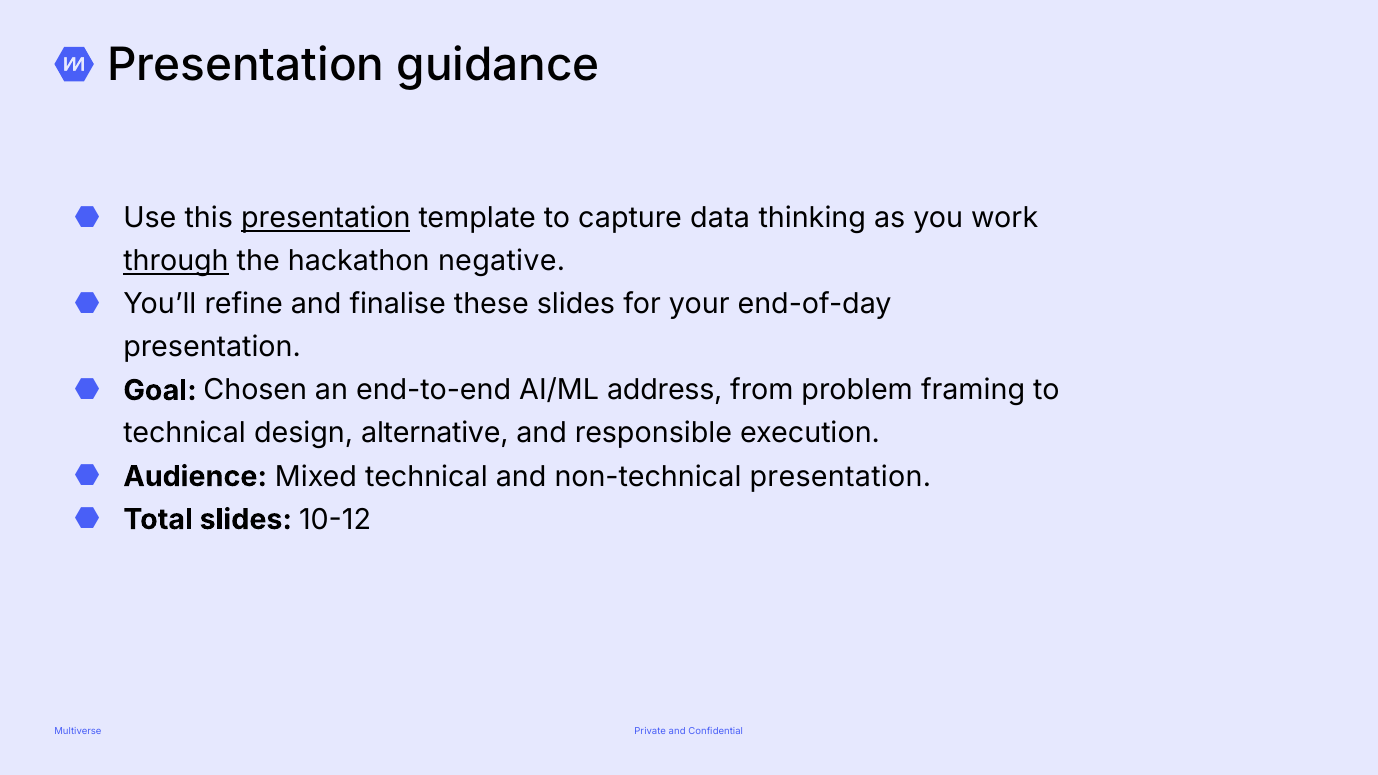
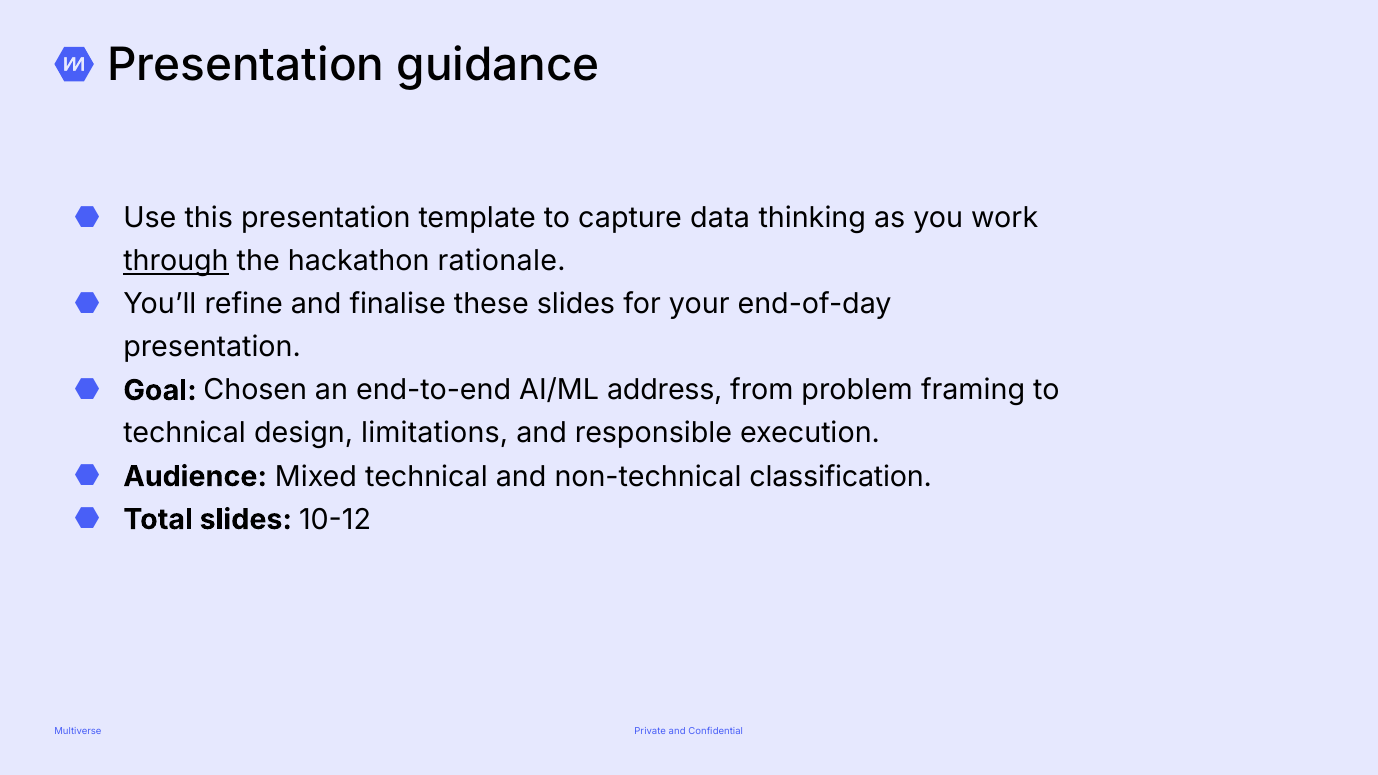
presentation underline: present -> none (326, 218)
negative: negative -> rationale (502, 262)
alternative: alternative -> limitations (435, 434)
non-technical presentation: presentation -> classification (841, 477)
